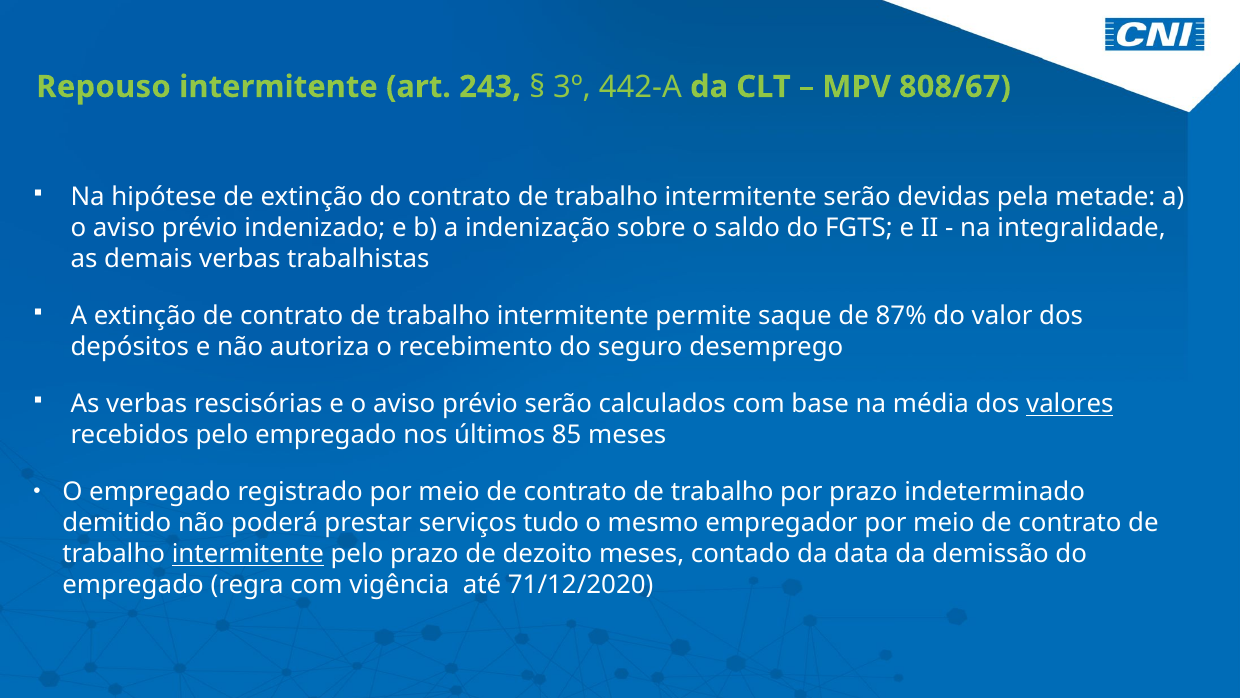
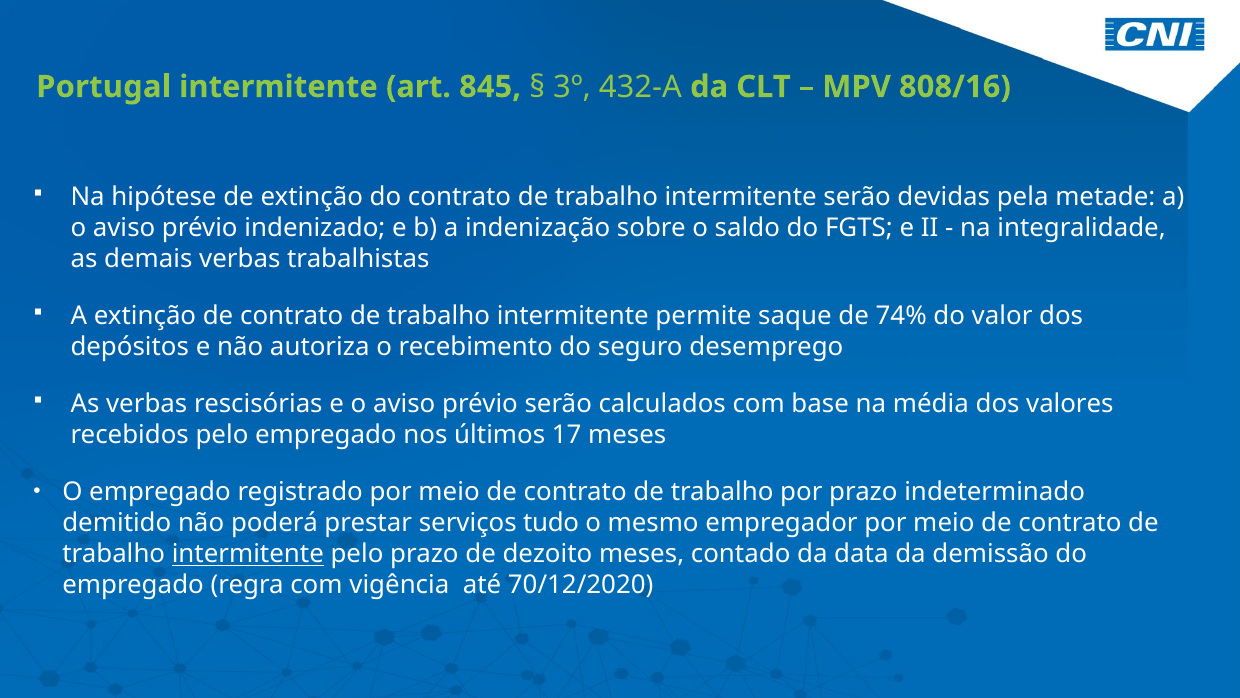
Repouso: Repouso -> Portugal (104, 87)
243: 243 -> 845 (490, 87)
442-A: 442-A -> 432-A (640, 87)
808/67: 808/67 -> 808/16 (955, 87)
87%: 87% -> 74% (901, 316)
valores underline: present -> none (1070, 404)
85: 85 -> 17 (567, 435)
71/12/2020: 71/12/2020 -> 70/12/2020 (581, 585)
